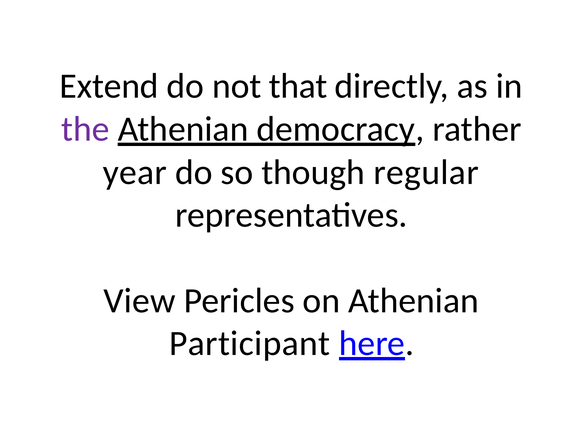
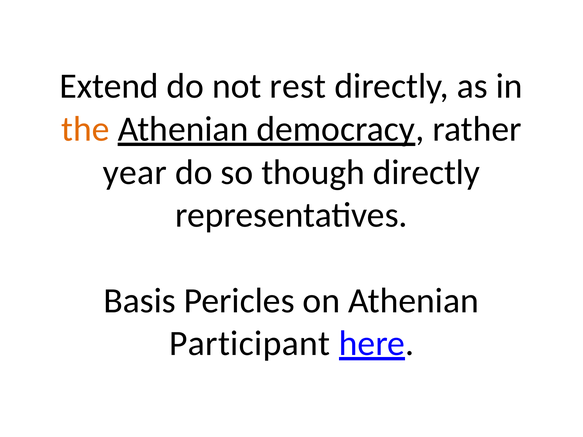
that: that -> rest (298, 86)
the colour: purple -> orange (85, 129)
though regular: regular -> directly (426, 173)
View: View -> Basis (140, 301)
